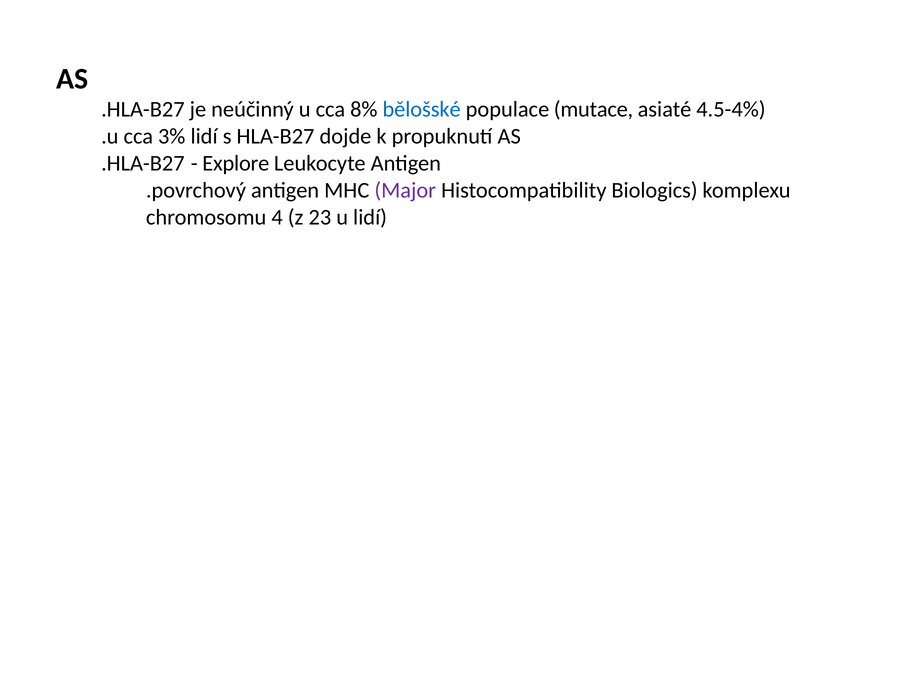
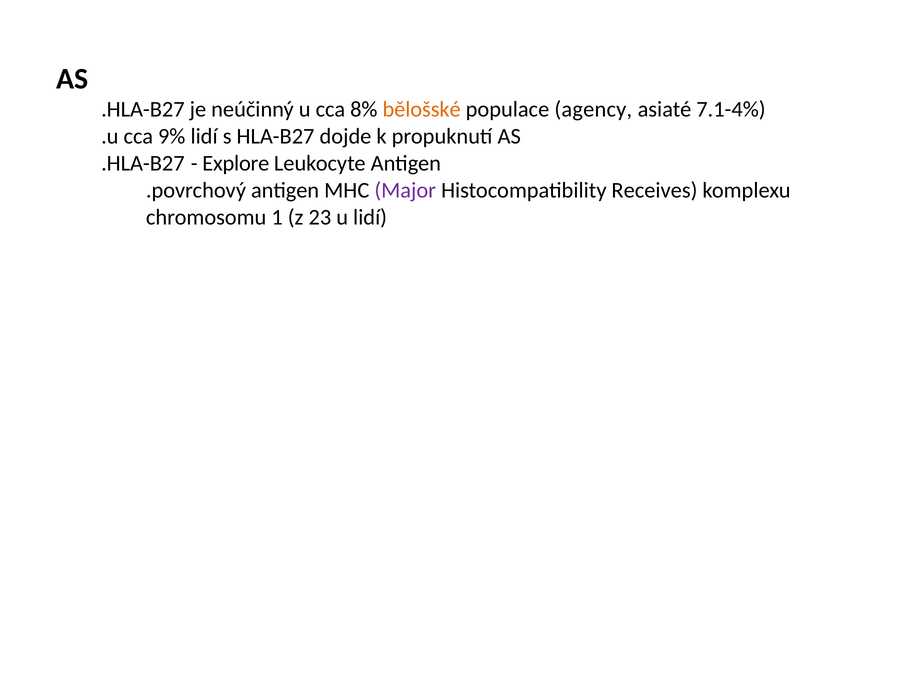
bělošské colour: blue -> orange (422, 110)
mutace: mutace -> agency (593, 110)
4.5-4%: 4.5-4% -> 7.1-4% (731, 110)
3%: 3% -> 9% (172, 136)
Biologics: Biologics -> Receives (654, 190)
4: 4 -> 1 (277, 217)
